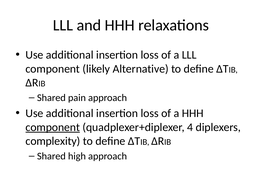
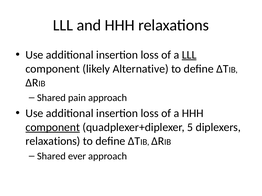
LLL underline: none -> present (189, 55)
4: 4 -> 5 (190, 127)
complexity: complexity -> relaxations (53, 141)
high: high -> ever (77, 157)
